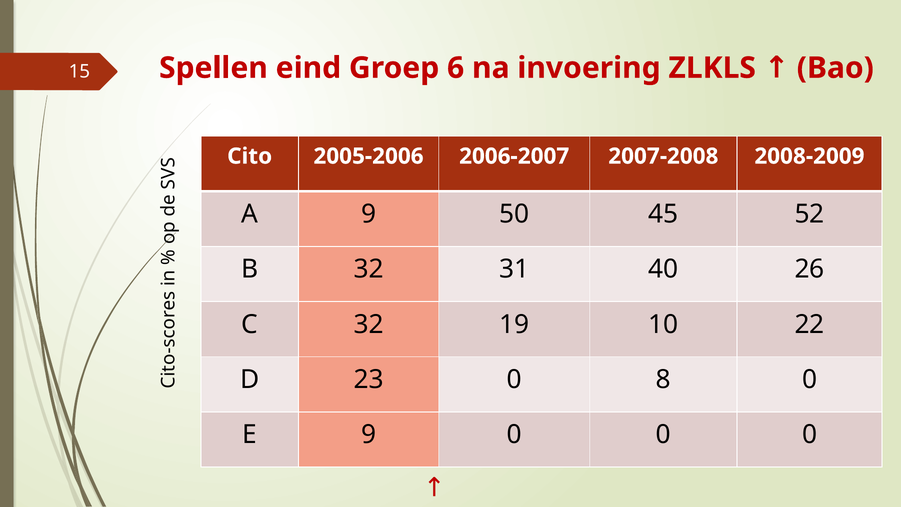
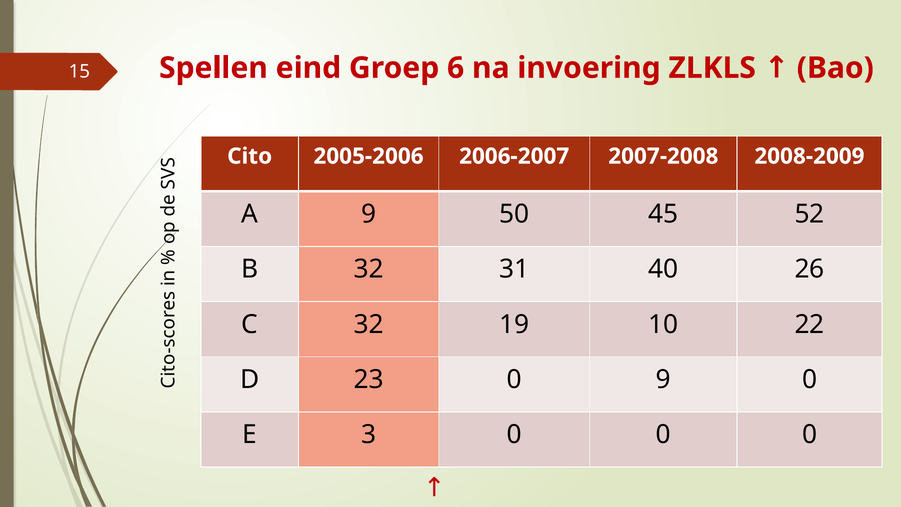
0 8: 8 -> 9 (663, 379)
E 9: 9 -> 3 (369, 434)
